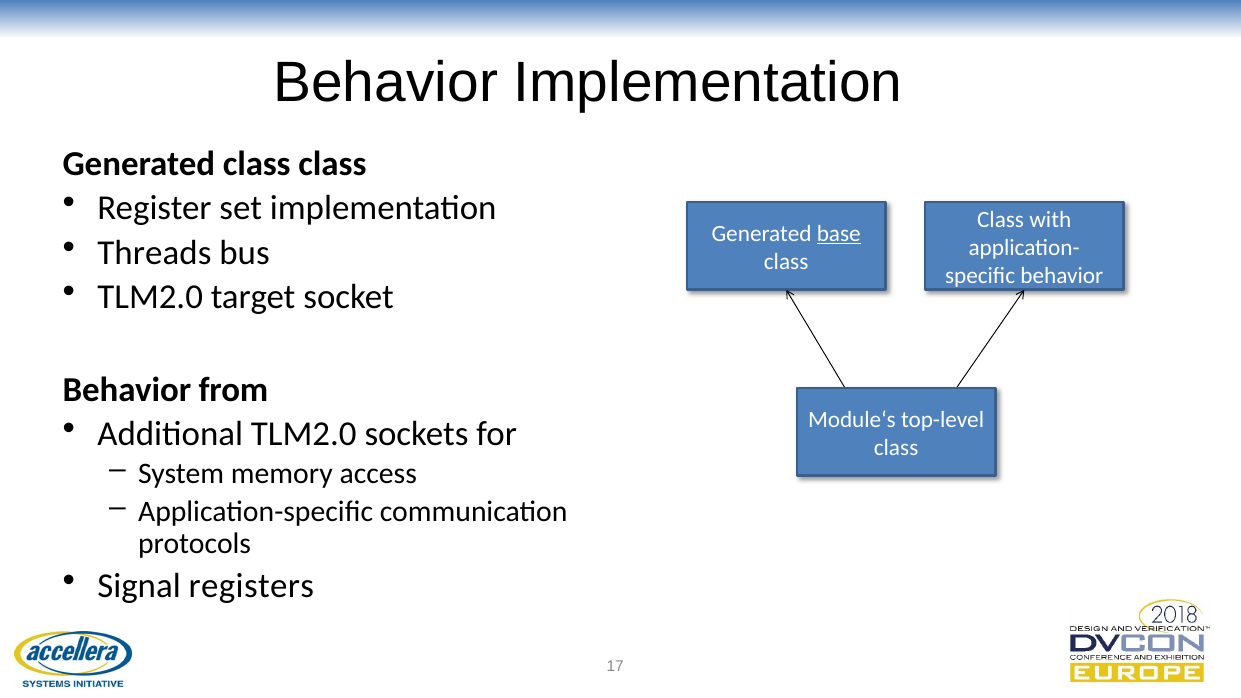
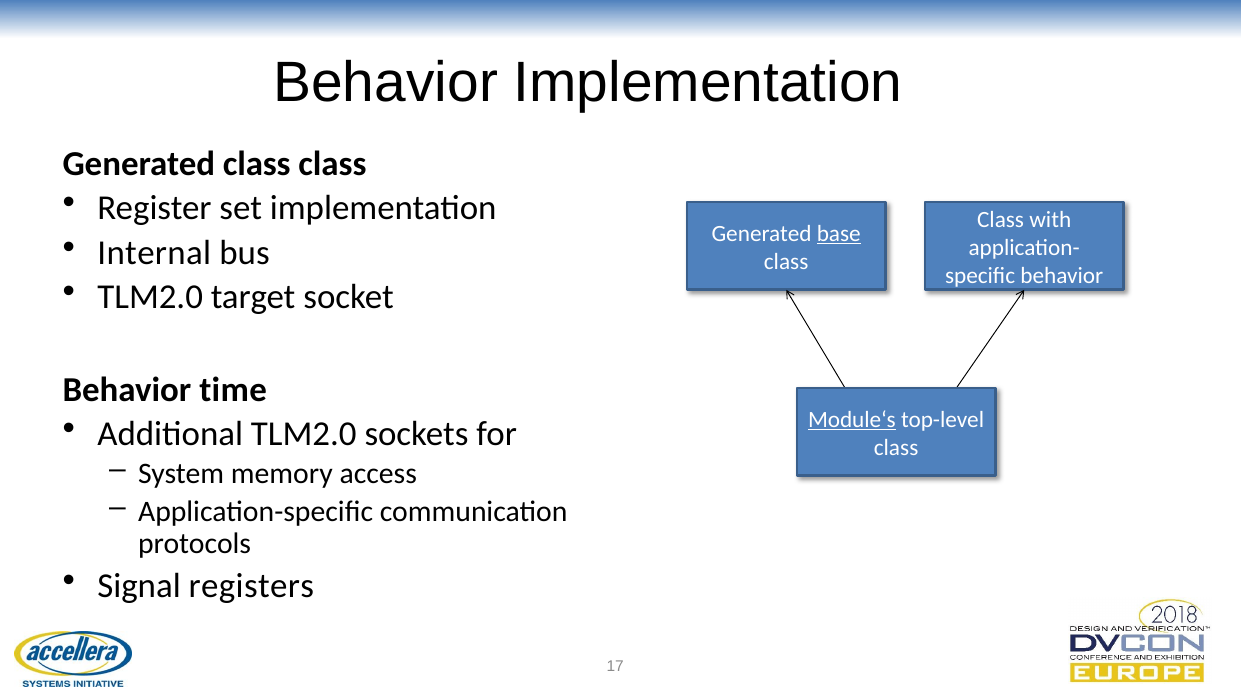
Threads: Threads -> Internal (154, 253)
from: from -> time (233, 390)
Module‘s underline: none -> present (852, 420)
